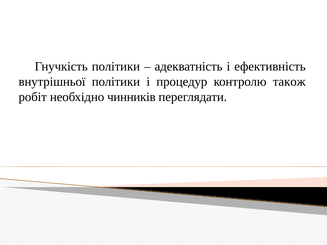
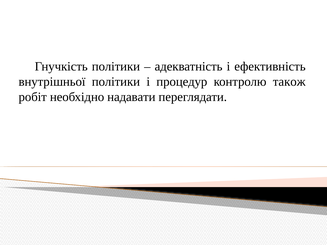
чинників: чинників -> надавати (131, 97)
